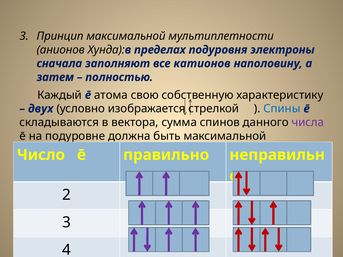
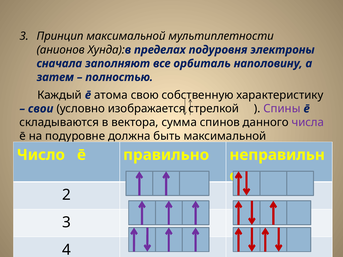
катионов: катионов -> орбиталь (202, 64)
двух: двух -> свои (41, 109)
Спины colour: blue -> purple (282, 109)
